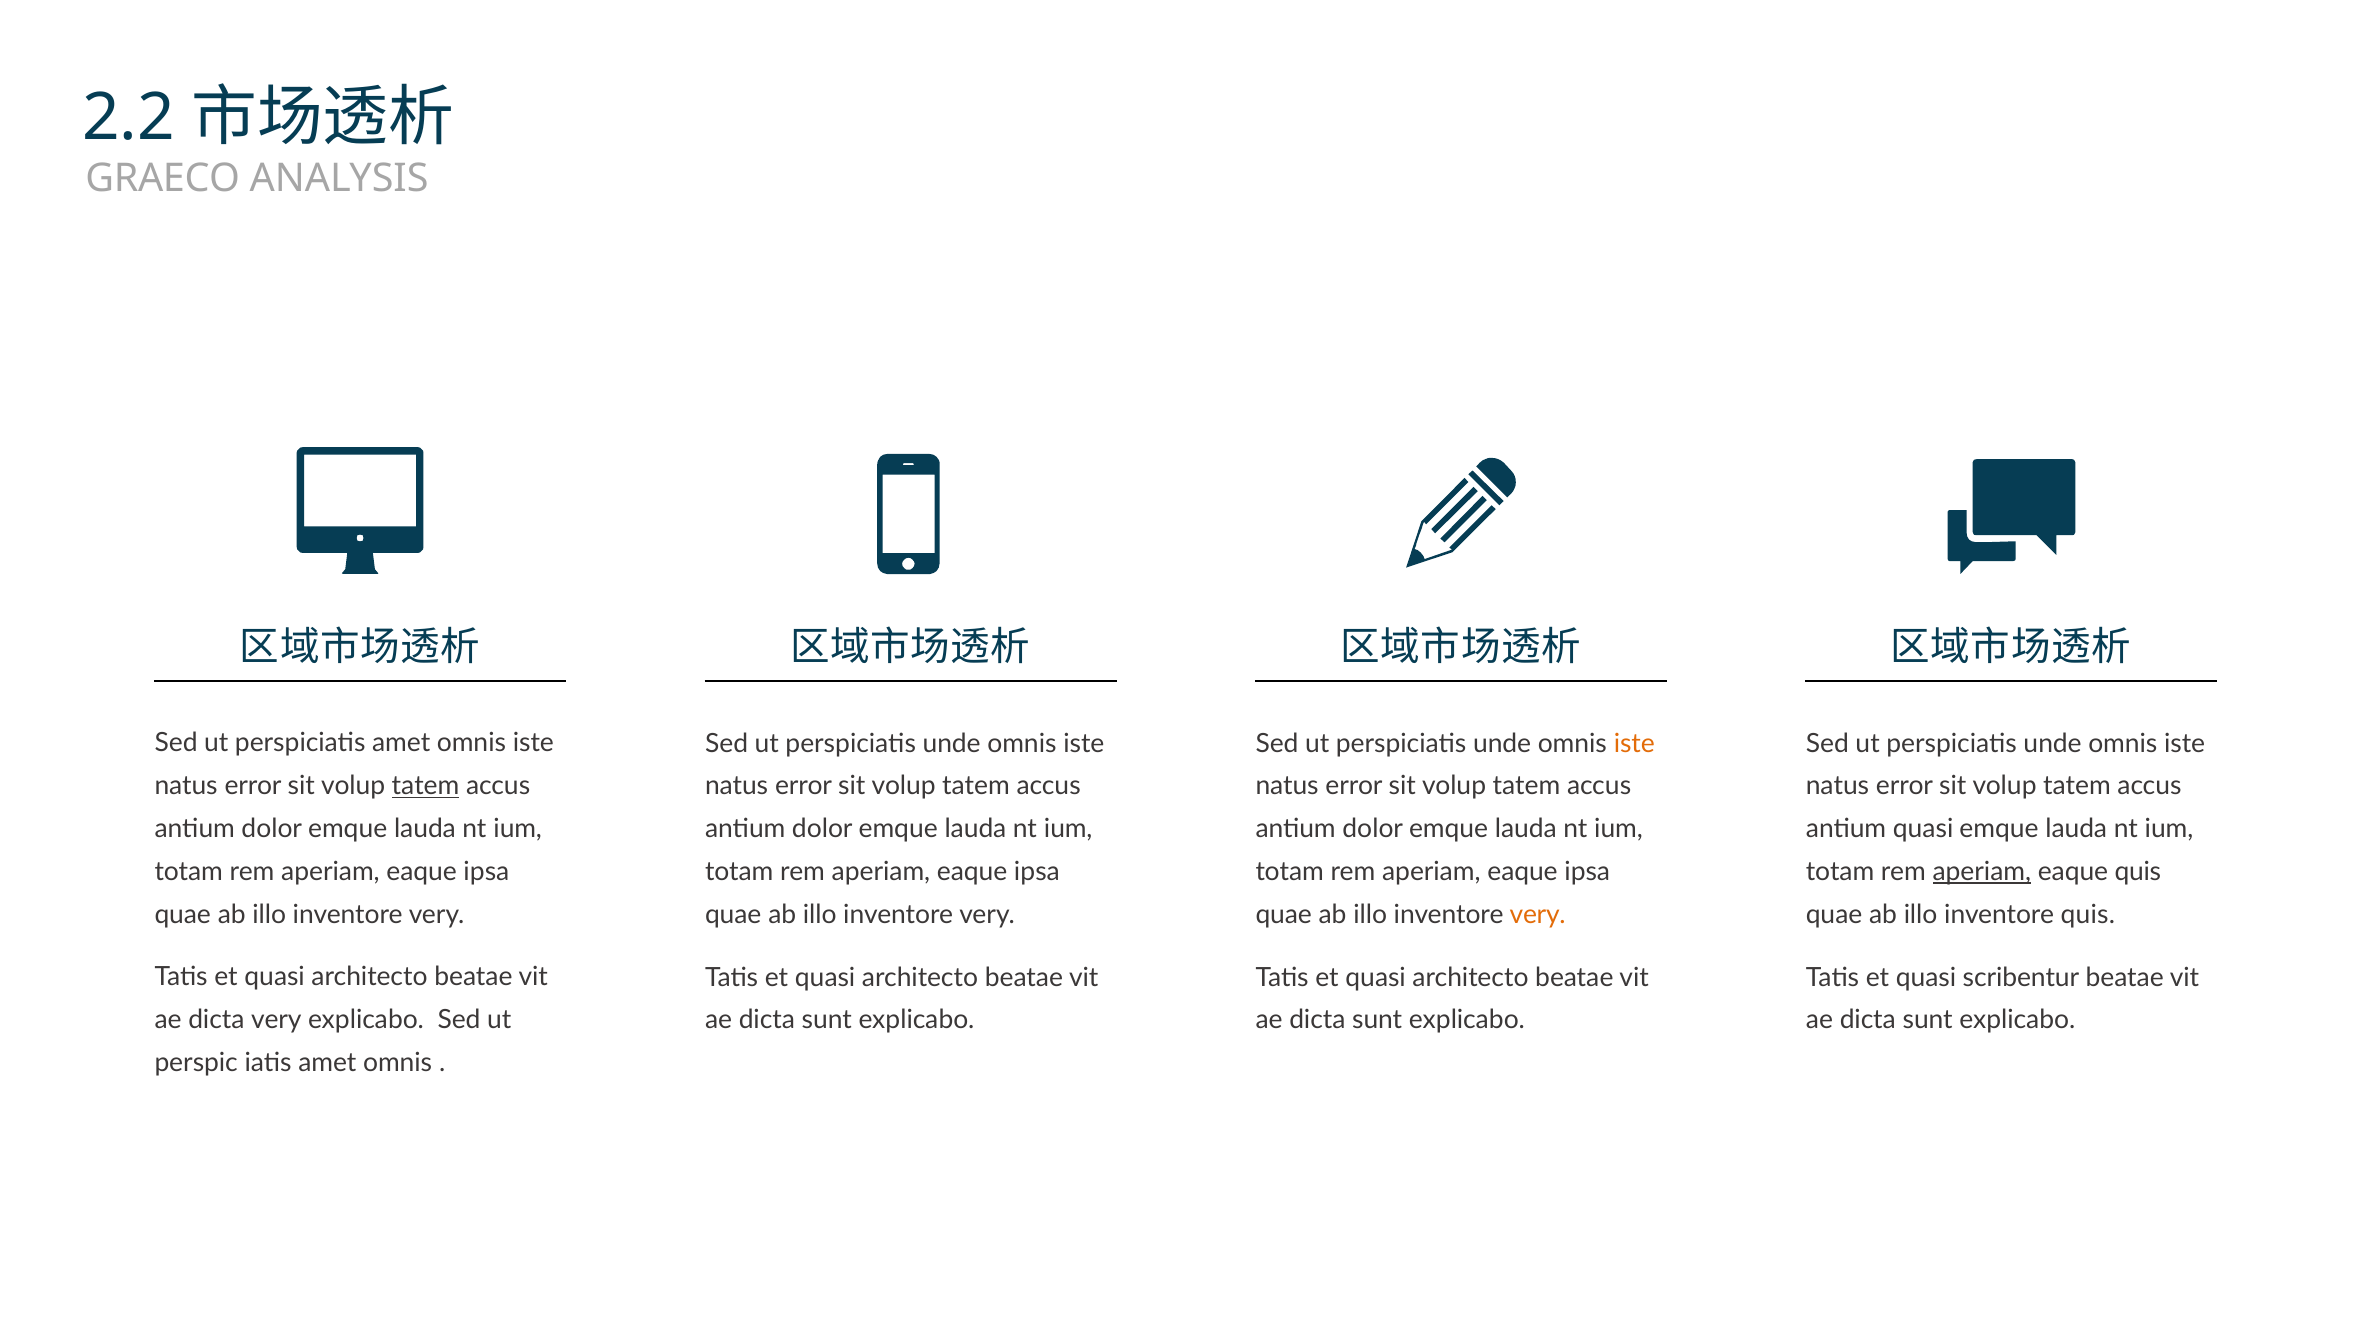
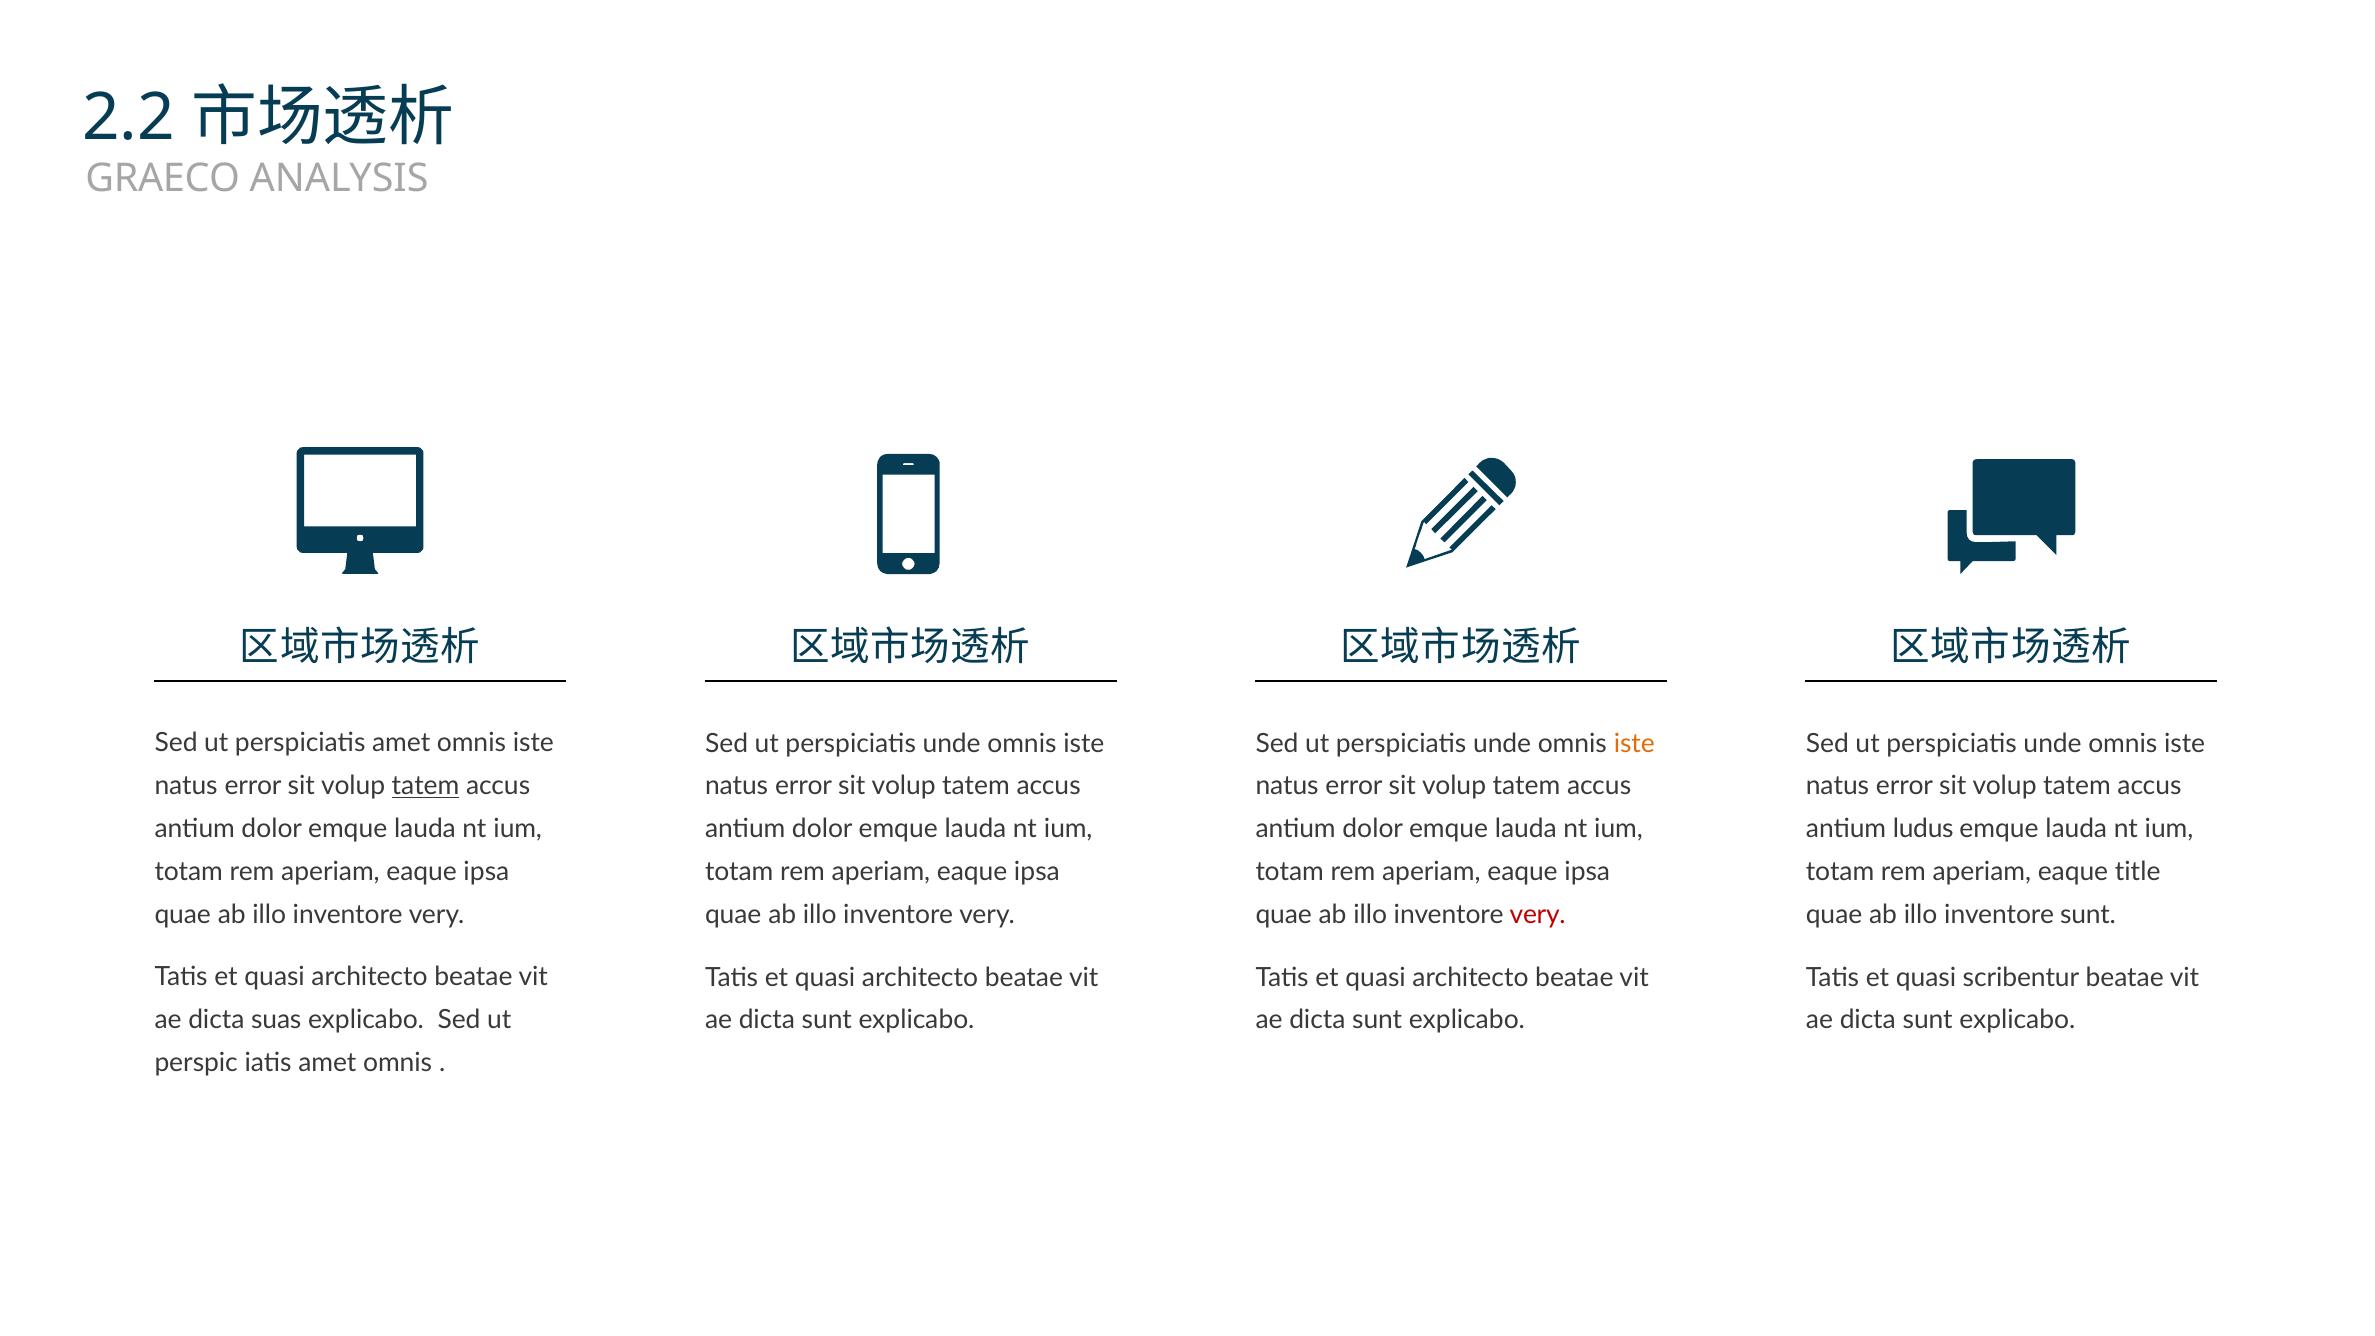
antium quasi: quasi -> ludus (1923, 829)
aperiam underline: present -> none (1982, 872)
eaque quis: quis -> title (2138, 872)
very colour: orange -> red (1538, 915)
inventore quis: quis -> sunt (2088, 915)
dicta very: very -> suas (276, 1020)
